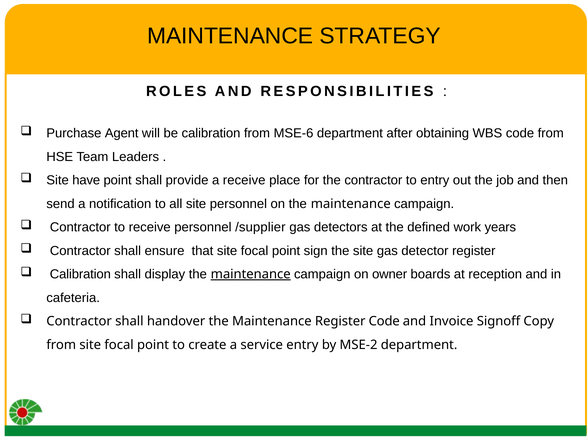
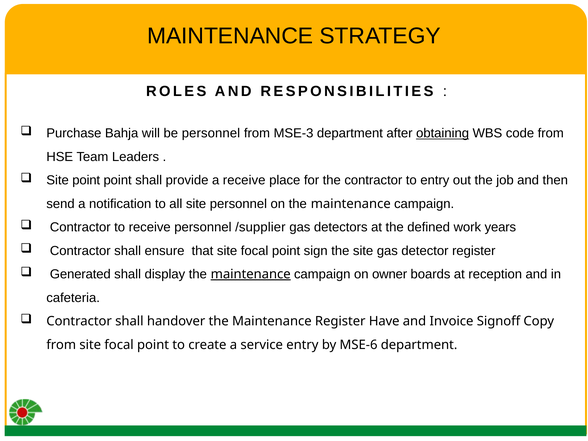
Agent: Agent -> Bahja (122, 133)
be calibration: calibration -> personnel (211, 133)
MSE-6: MSE-6 -> MSE-3 (294, 133)
obtaining underline: none -> present (443, 133)
Site have: have -> point (86, 180)
Calibration: Calibration -> Generated (80, 274)
Register Code: Code -> Have (384, 321)
MSE-2: MSE-2 -> MSE-6 (359, 345)
